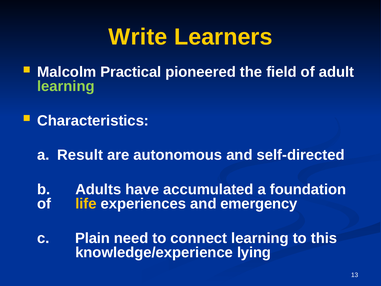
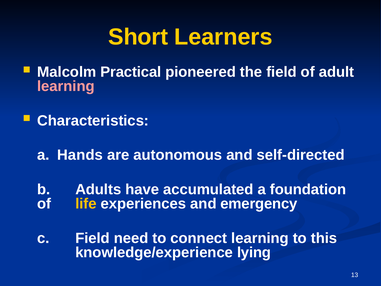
Write: Write -> Short (138, 37)
learning colour: light green -> pink (66, 86)
Result: Result -> Hands (80, 155)
c Plain: Plain -> Field (93, 238)
